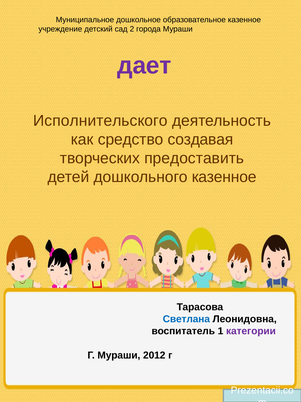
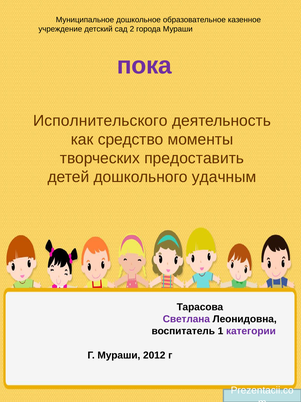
дает: дает -> пока (144, 65)
создавая: создавая -> моменты (200, 139)
дошкольного казенное: казенное -> удачным (224, 177)
Светлана colour: blue -> purple (186, 319)
